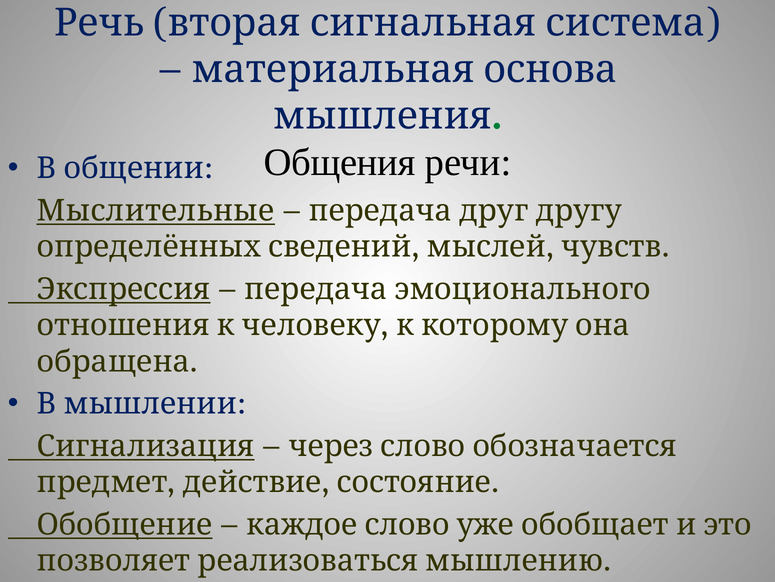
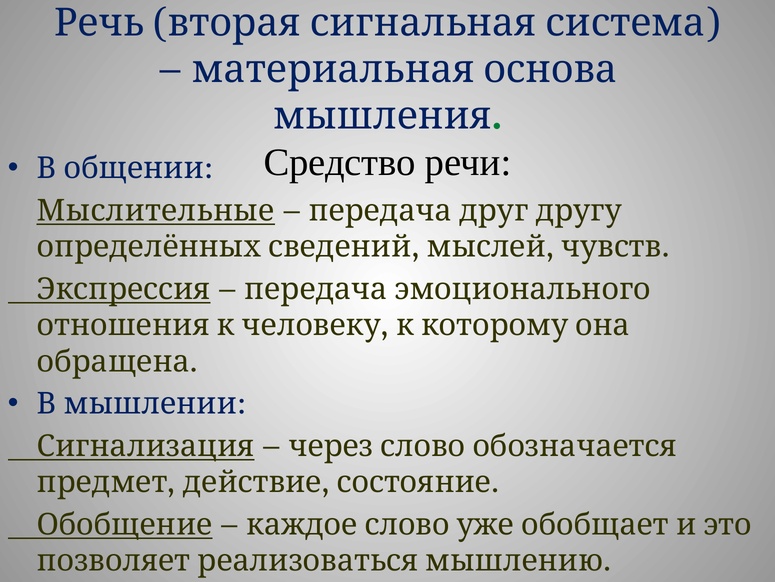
Общения: Общения -> Средство (339, 162)
